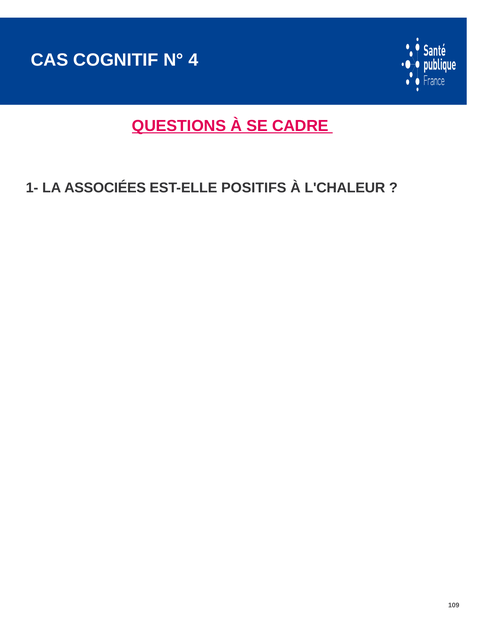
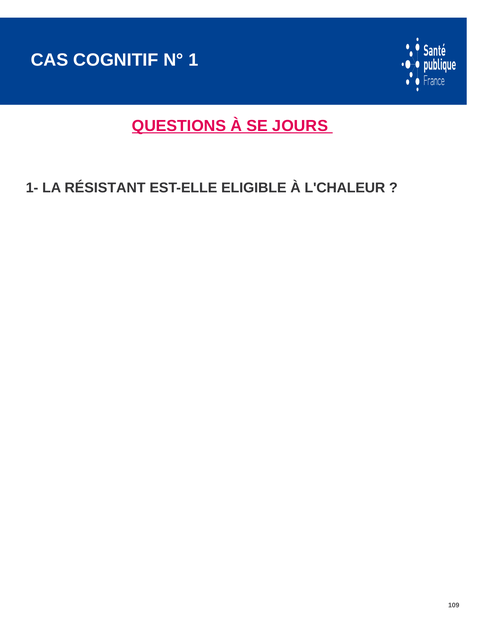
4: 4 -> 1 (193, 60)
CADRE: CADRE -> JOURS (300, 126)
ASSOCIÉES: ASSOCIÉES -> RÉSISTANT (105, 188)
POSITIFS: POSITIFS -> ELIGIBLE (254, 188)
